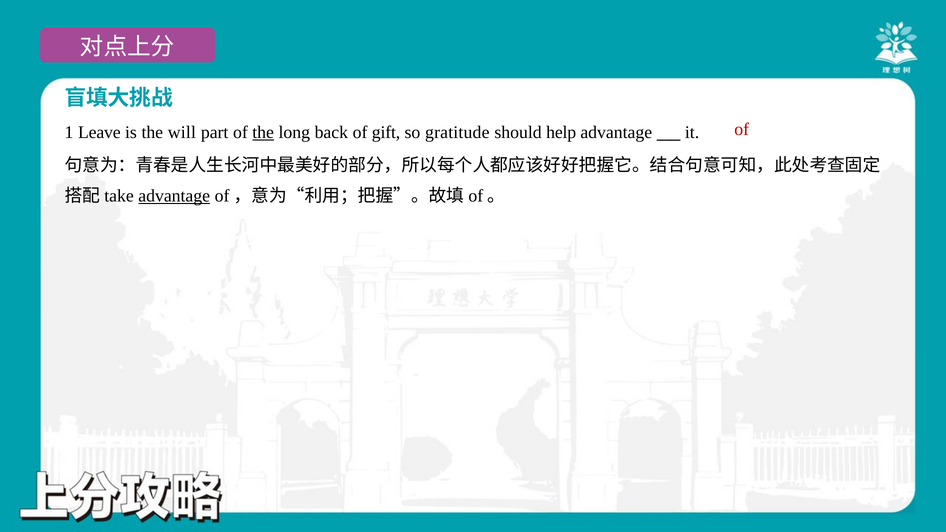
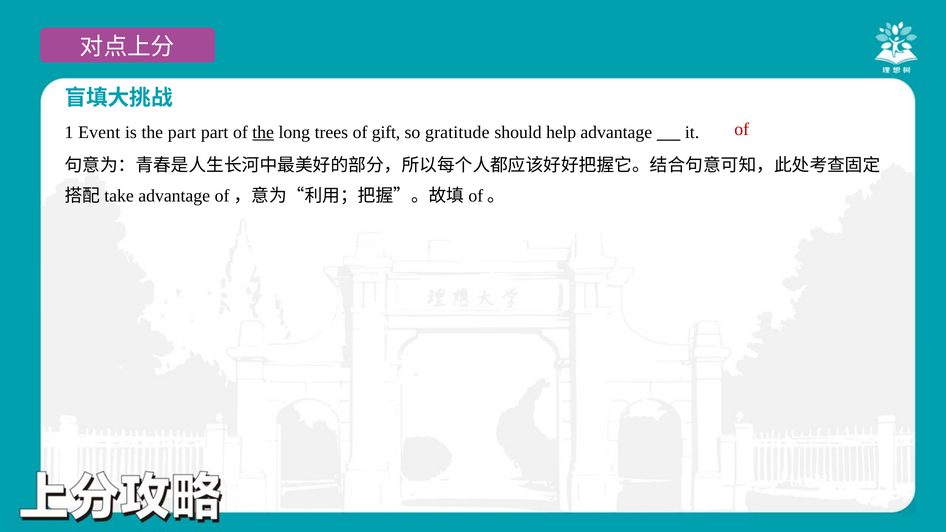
Leave: Leave -> Event (99, 132)
the will: will -> part (182, 132)
back: back -> trees (331, 132)
advantage underline: present -> none (174, 196)
